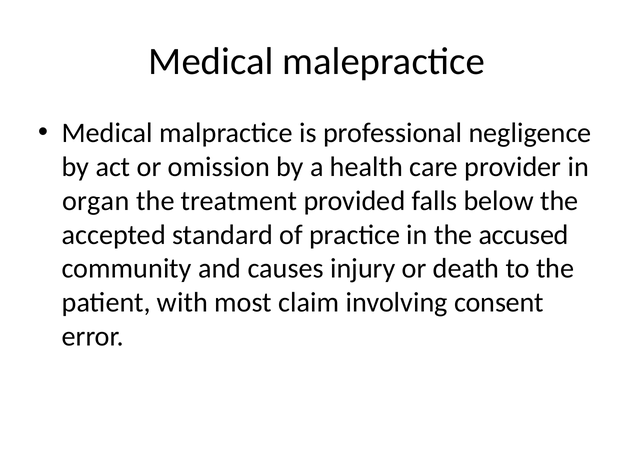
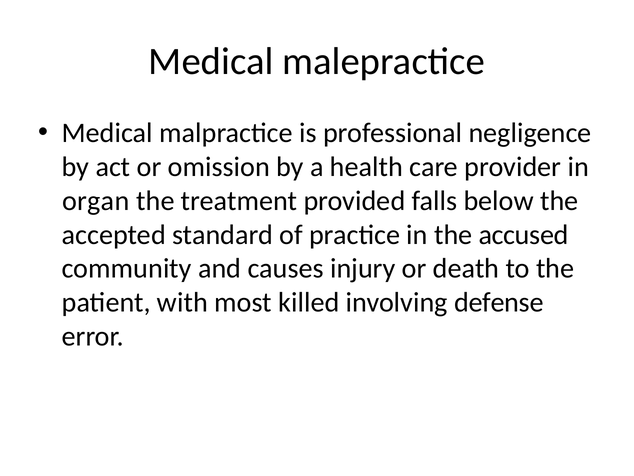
claim: claim -> killed (309, 302)
consent: consent -> defense (499, 302)
